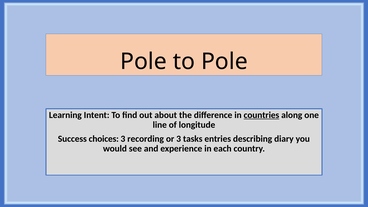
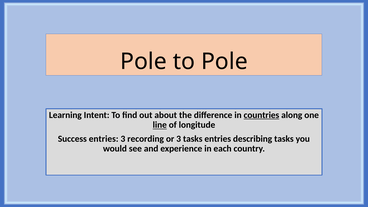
line underline: none -> present (160, 125)
Success choices: choices -> entries (104, 139)
describing diary: diary -> tasks (284, 139)
